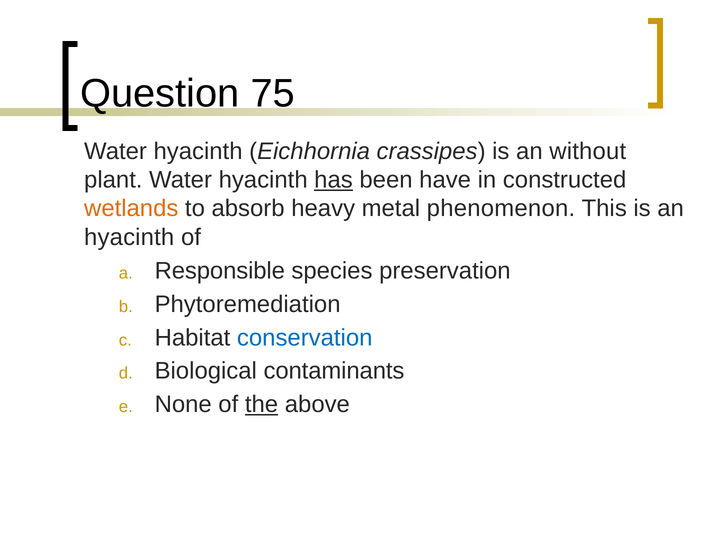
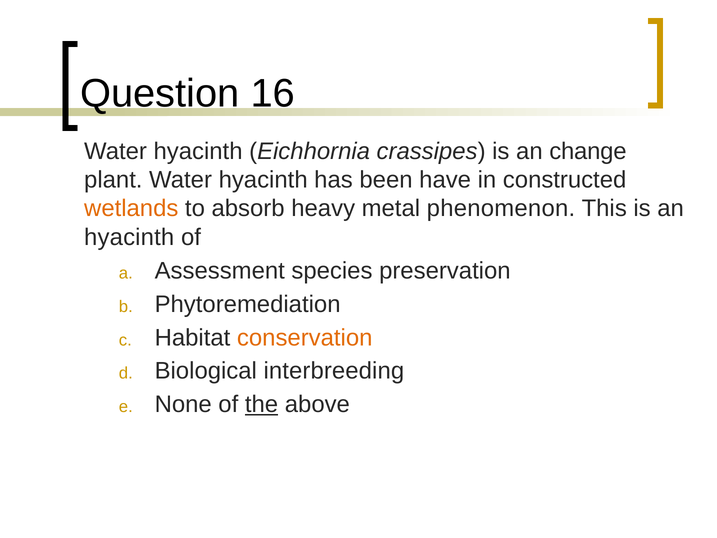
75: 75 -> 16 (273, 94)
without: without -> change (588, 151)
has underline: present -> none (334, 180)
Responsible: Responsible -> Assessment (220, 271)
conservation colour: blue -> orange (305, 337)
contaminants: contaminants -> interbreeding (334, 371)
